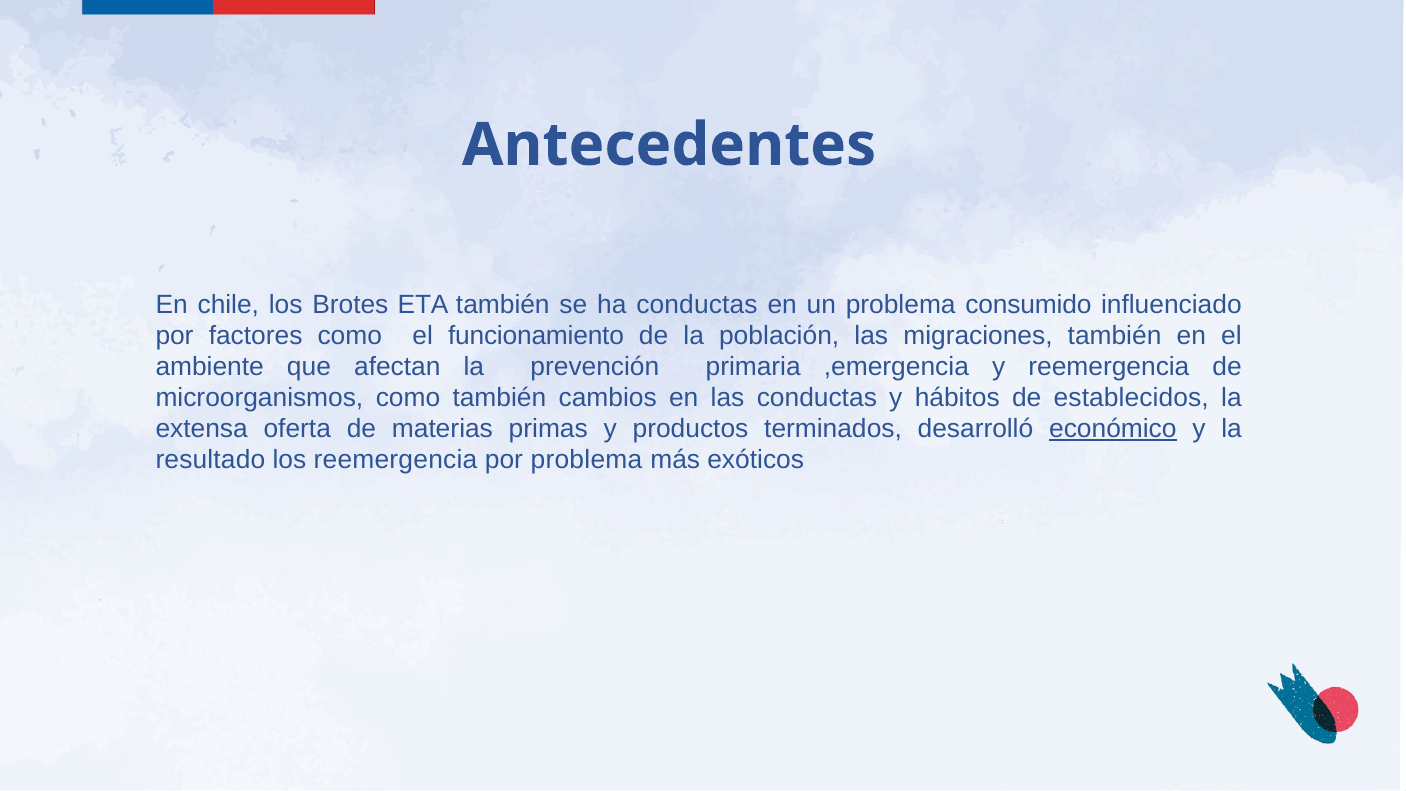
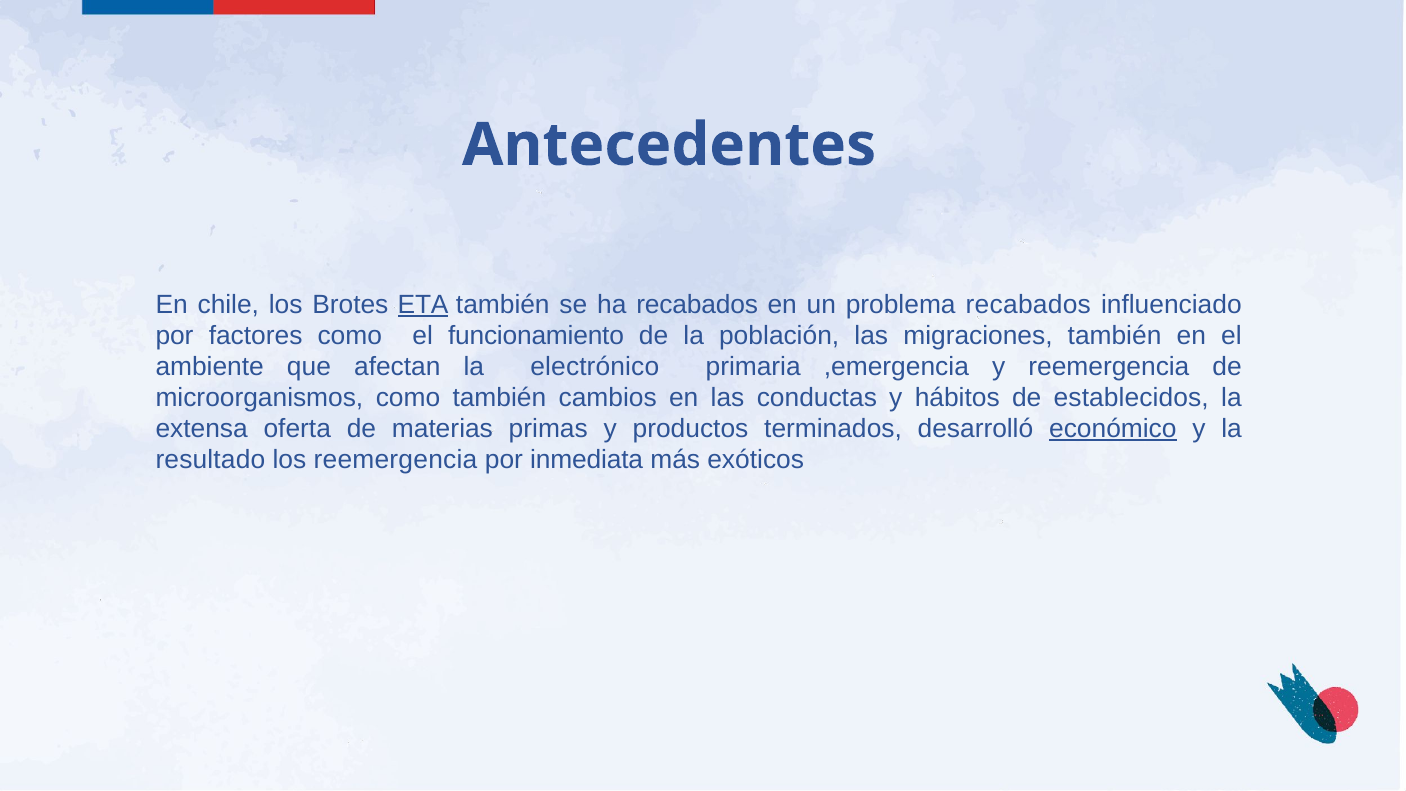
ETA underline: none -> present (423, 305)
ha conductas: conductas -> recabados (697, 305)
problema consumido: consumido -> recabados (1028, 305)
prevención: prevención -> electrónico (595, 367)
por problema: problema -> inmediata (587, 460)
